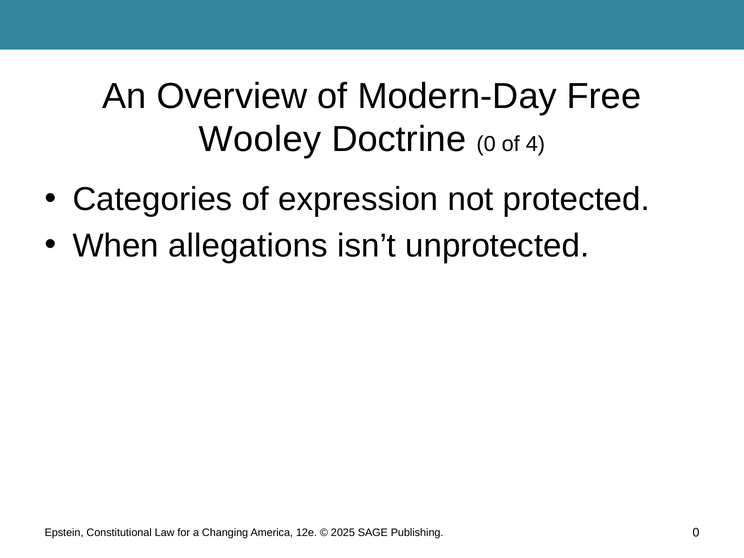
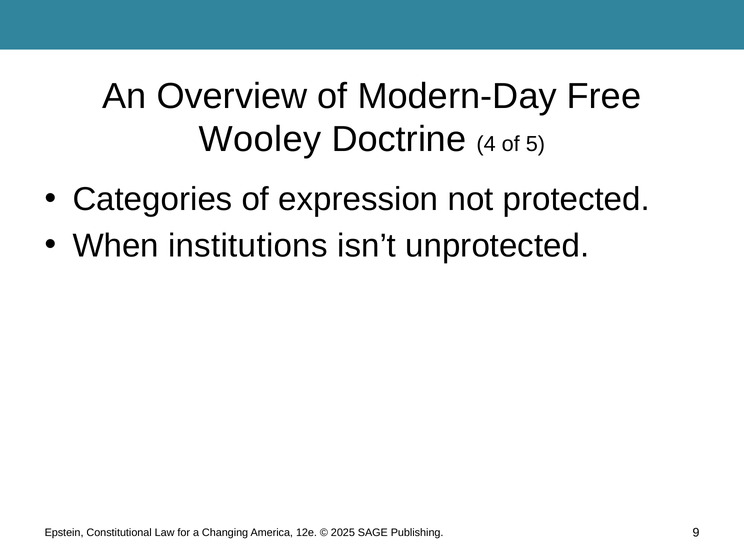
Doctrine 0: 0 -> 4 (486, 144)
4: 4 -> 5 (535, 144)
allegations: allegations -> institutions (248, 246)
Publishing 0: 0 -> 9 (696, 533)
